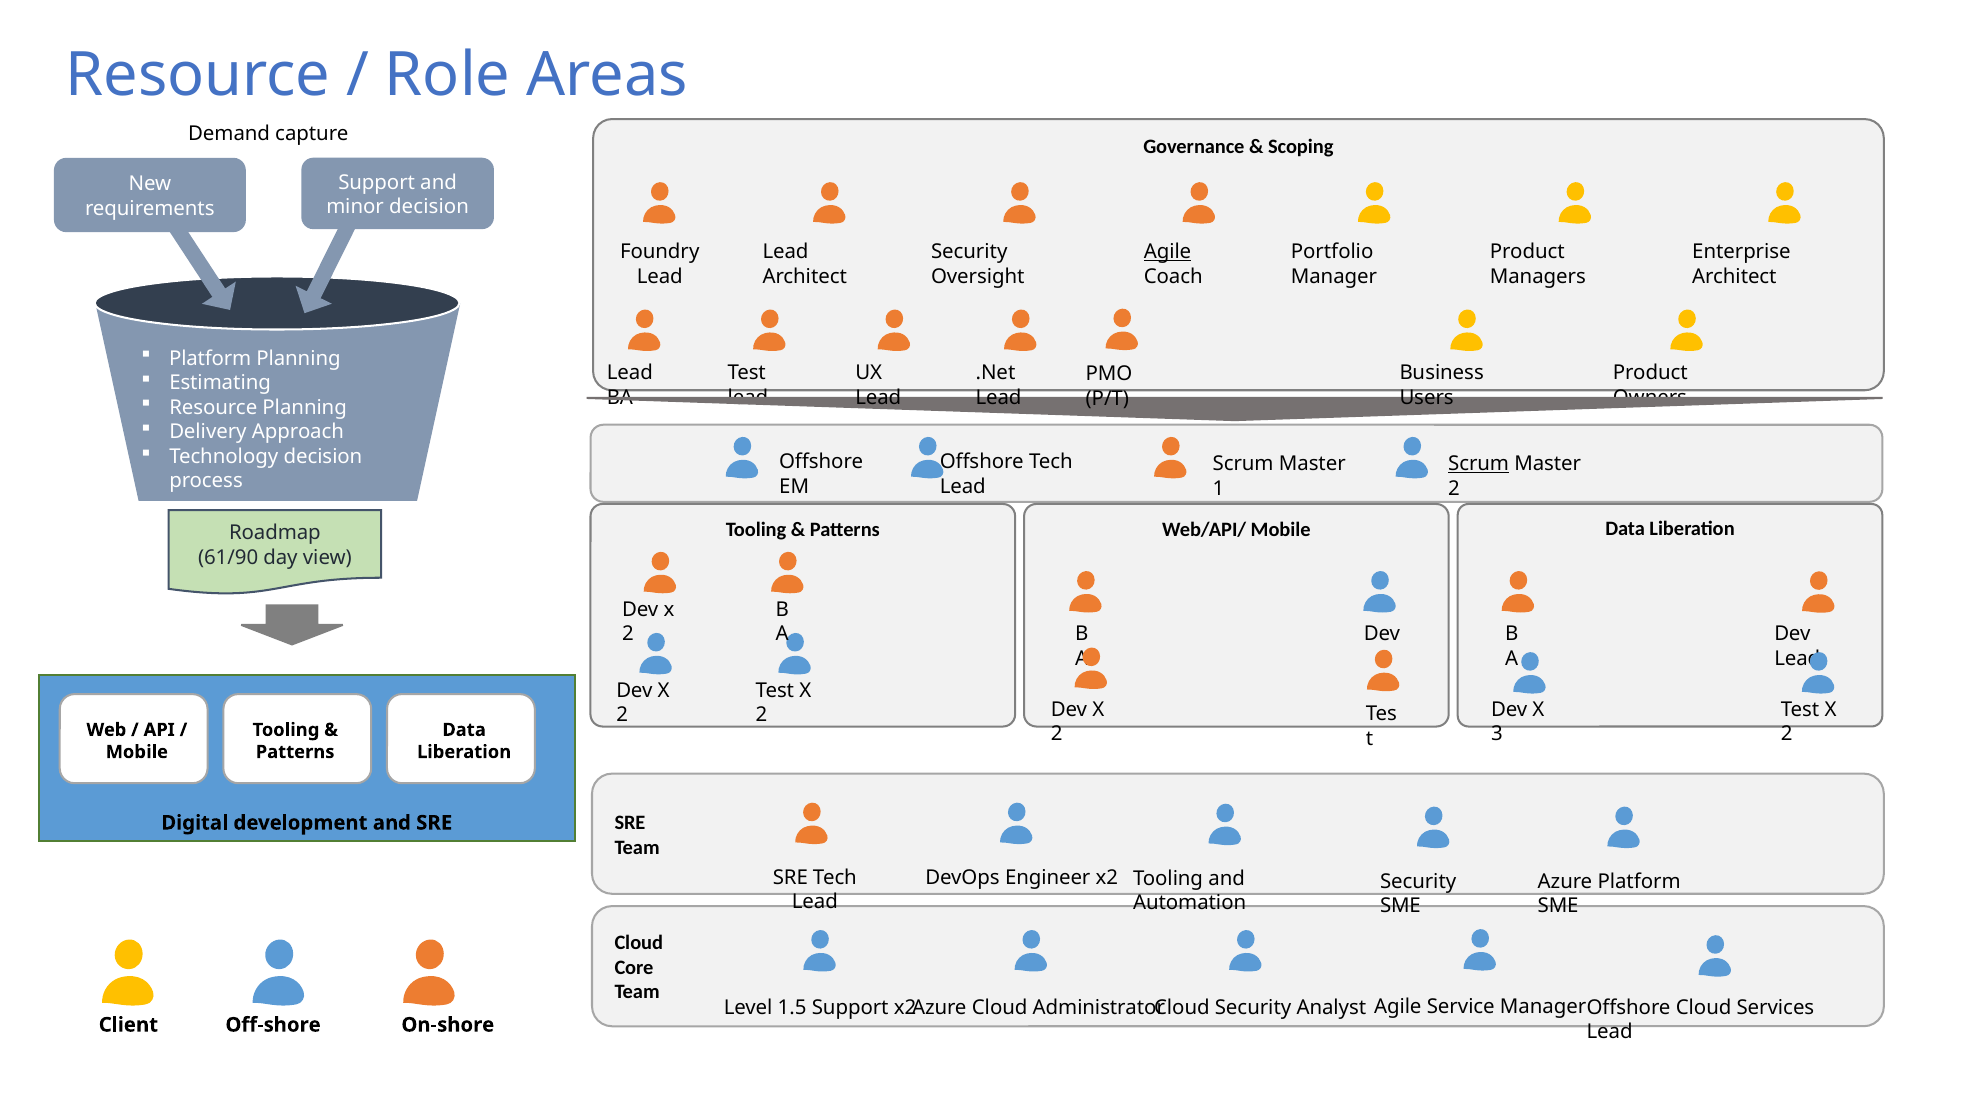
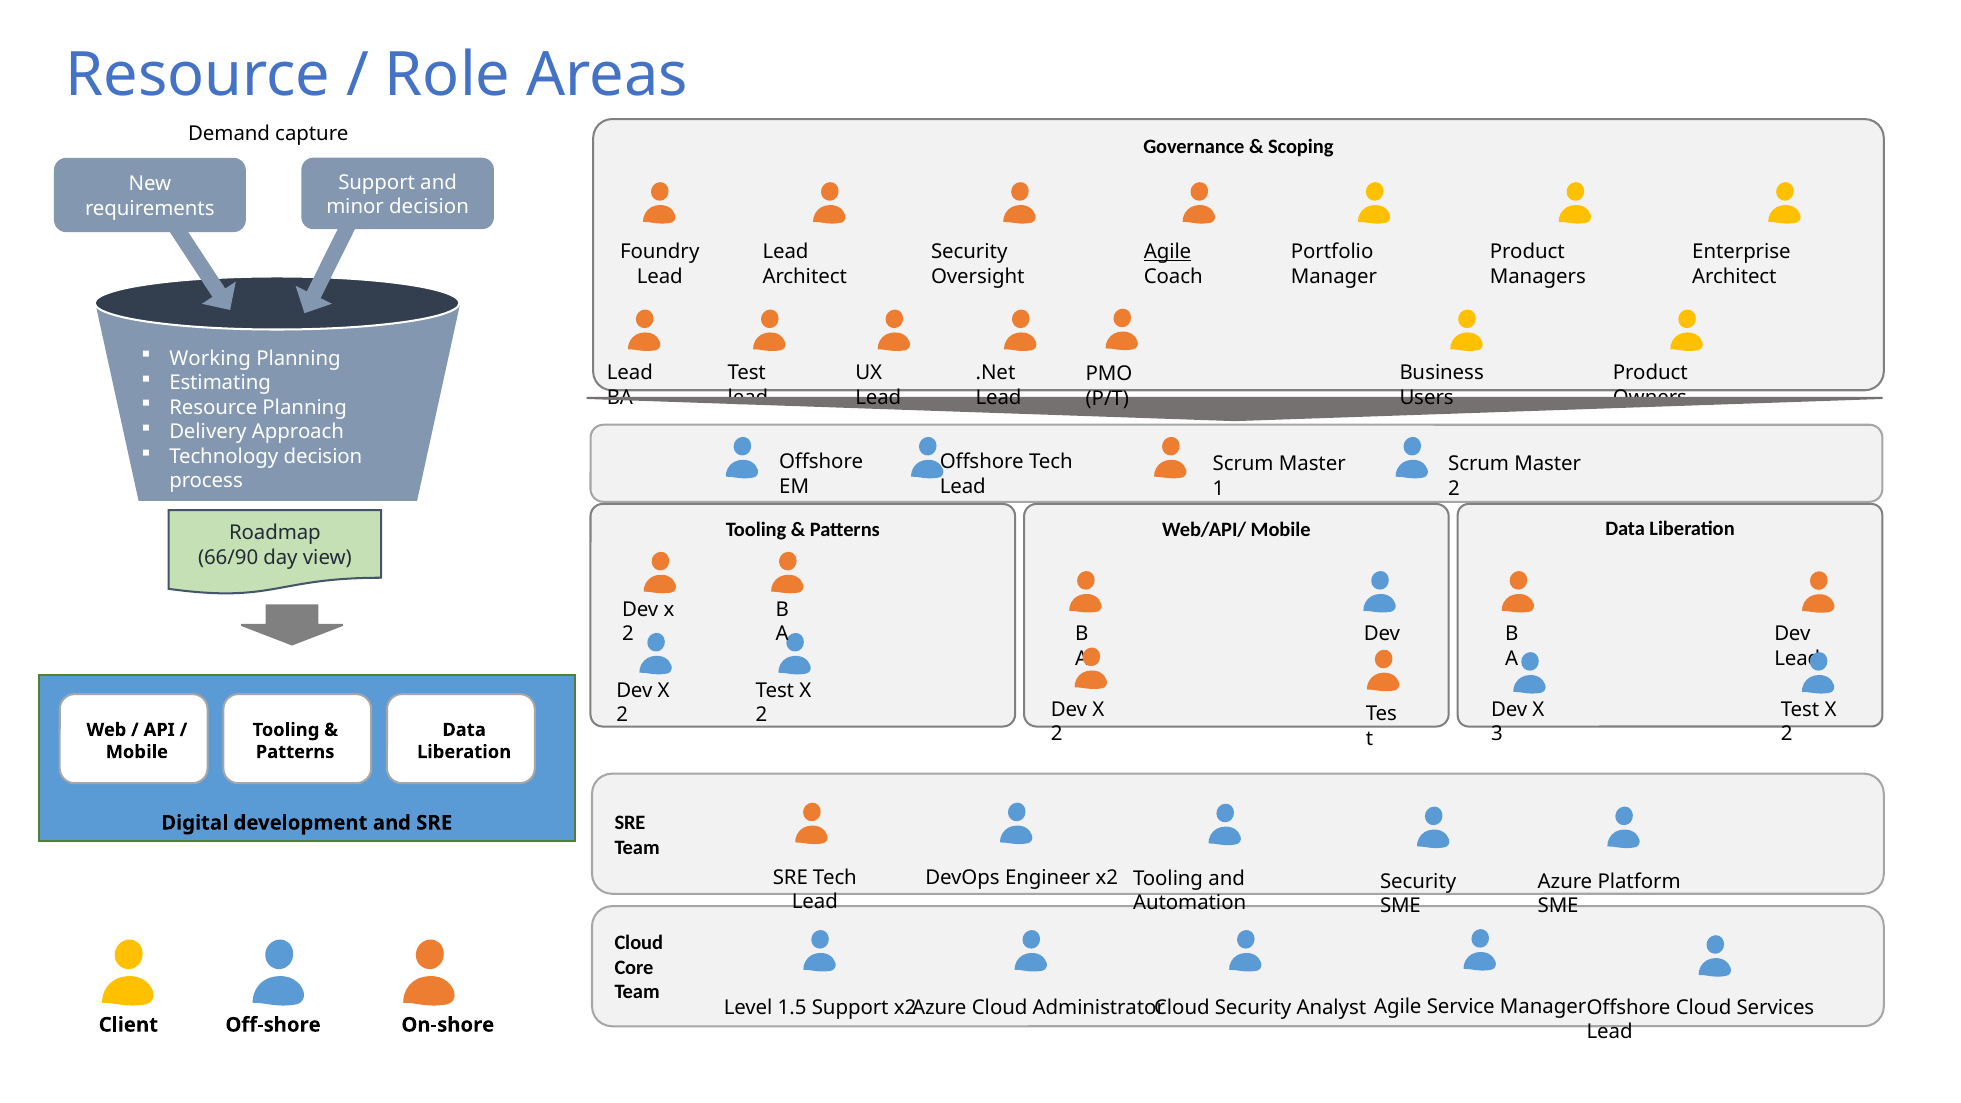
Platform: Platform -> Working (210, 358)
Scrum underline: present -> none (1479, 464)
61/90: 61/90 -> 66/90 (228, 558)
